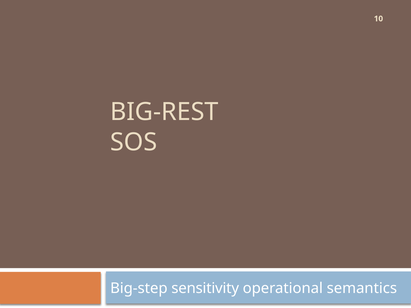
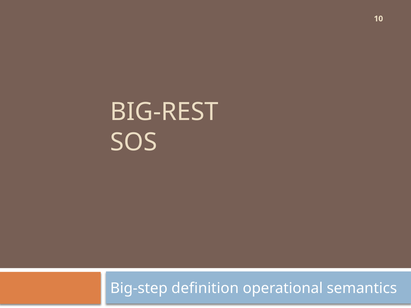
sensitivity: sensitivity -> definition (205, 288)
